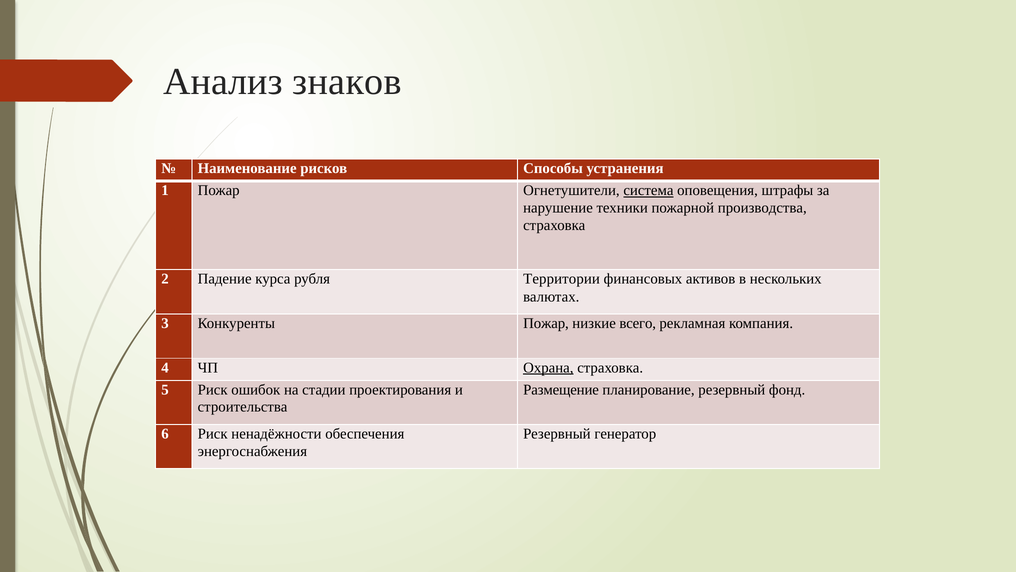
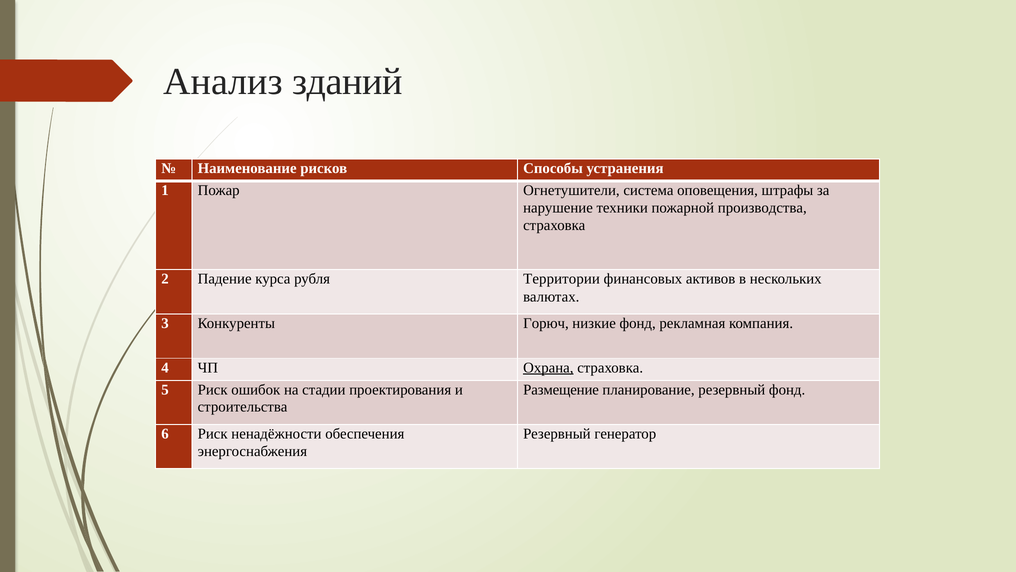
знаков: знаков -> зданий (347, 81)
система underline: present -> none (648, 190)
Конкуренты Пожар: Пожар -> Горюч (546, 323)
низкие всего: всего -> фонд (638, 323)
